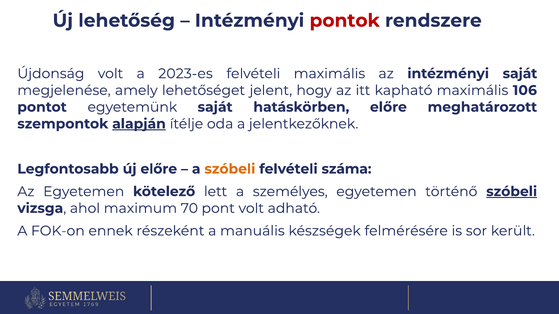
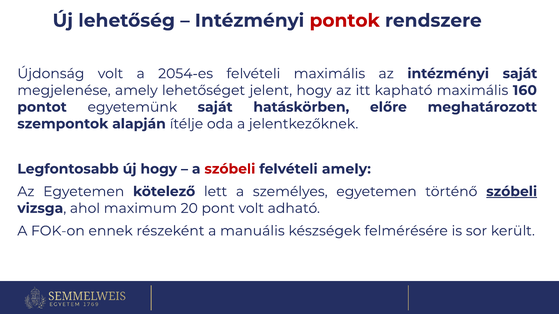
2023-es: 2023-es -> 2054-es (186, 74)
106: 106 -> 160 (525, 90)
alapján underline: present -> none (139, 124)
új előre: előre -> hogy (159, 169)
szóbeli colour: orange -> red (230, 169)
felvételi száma: száma -> amely (346, 169)
70: 70 -> 20 (189, 209)
